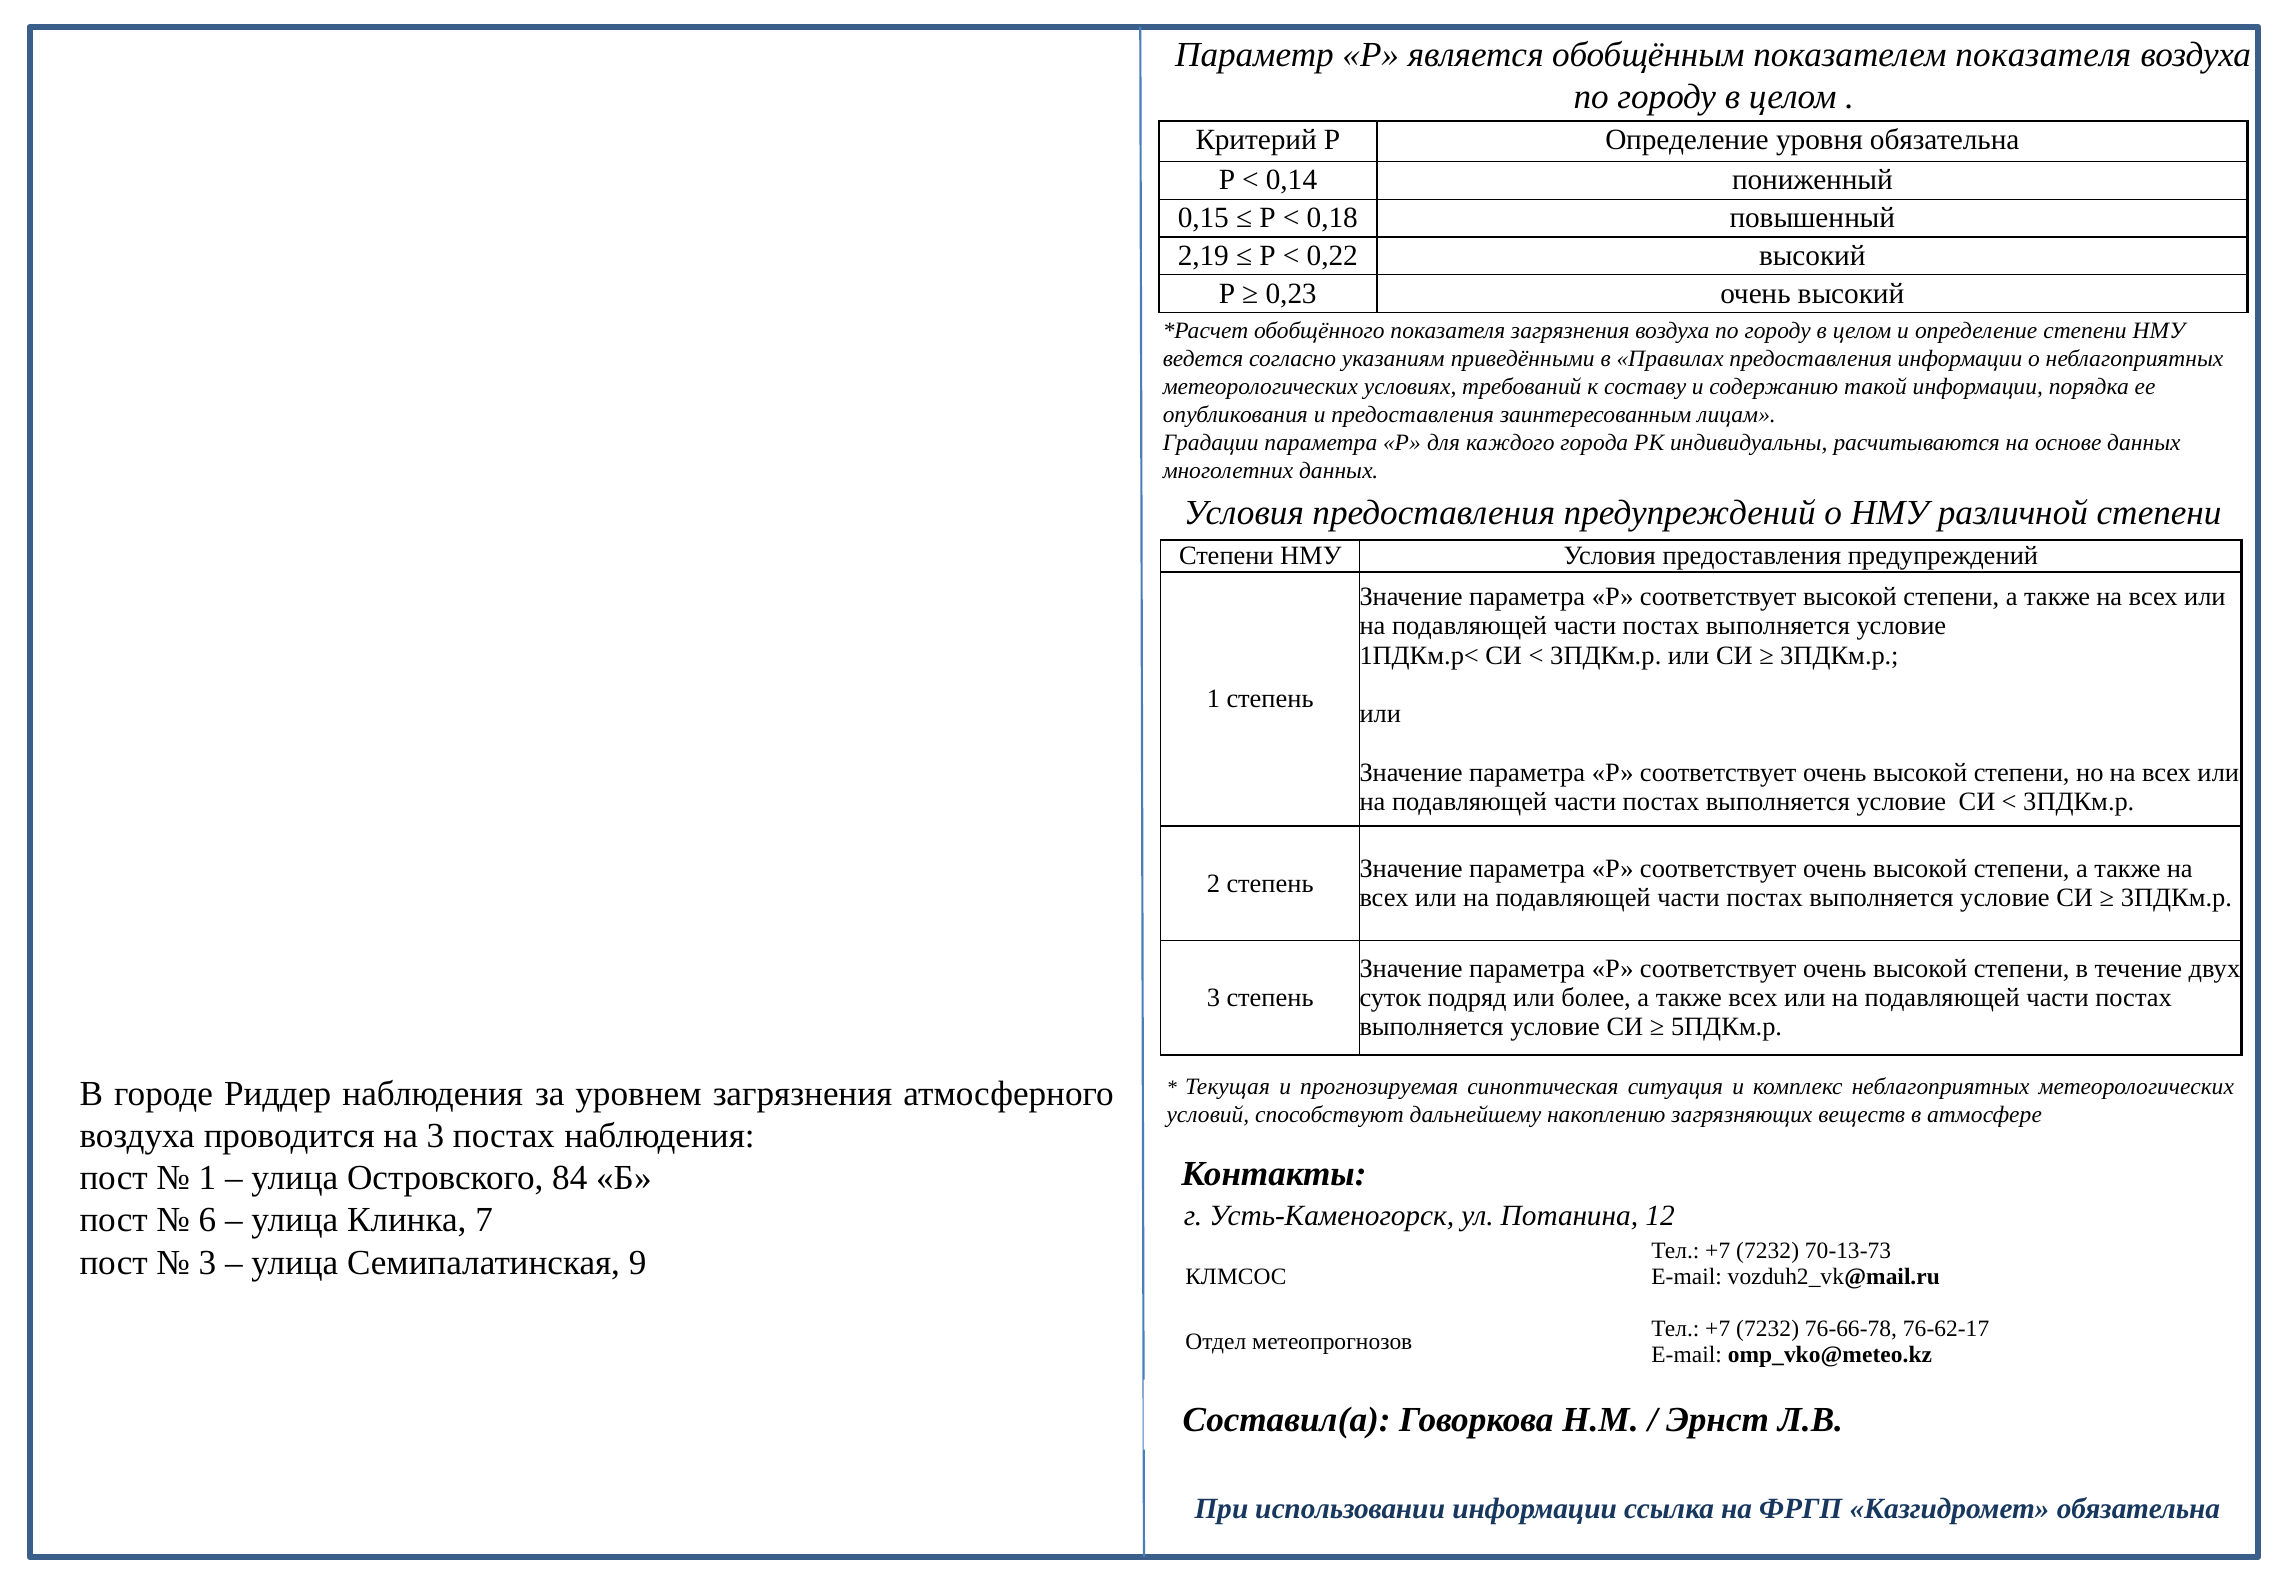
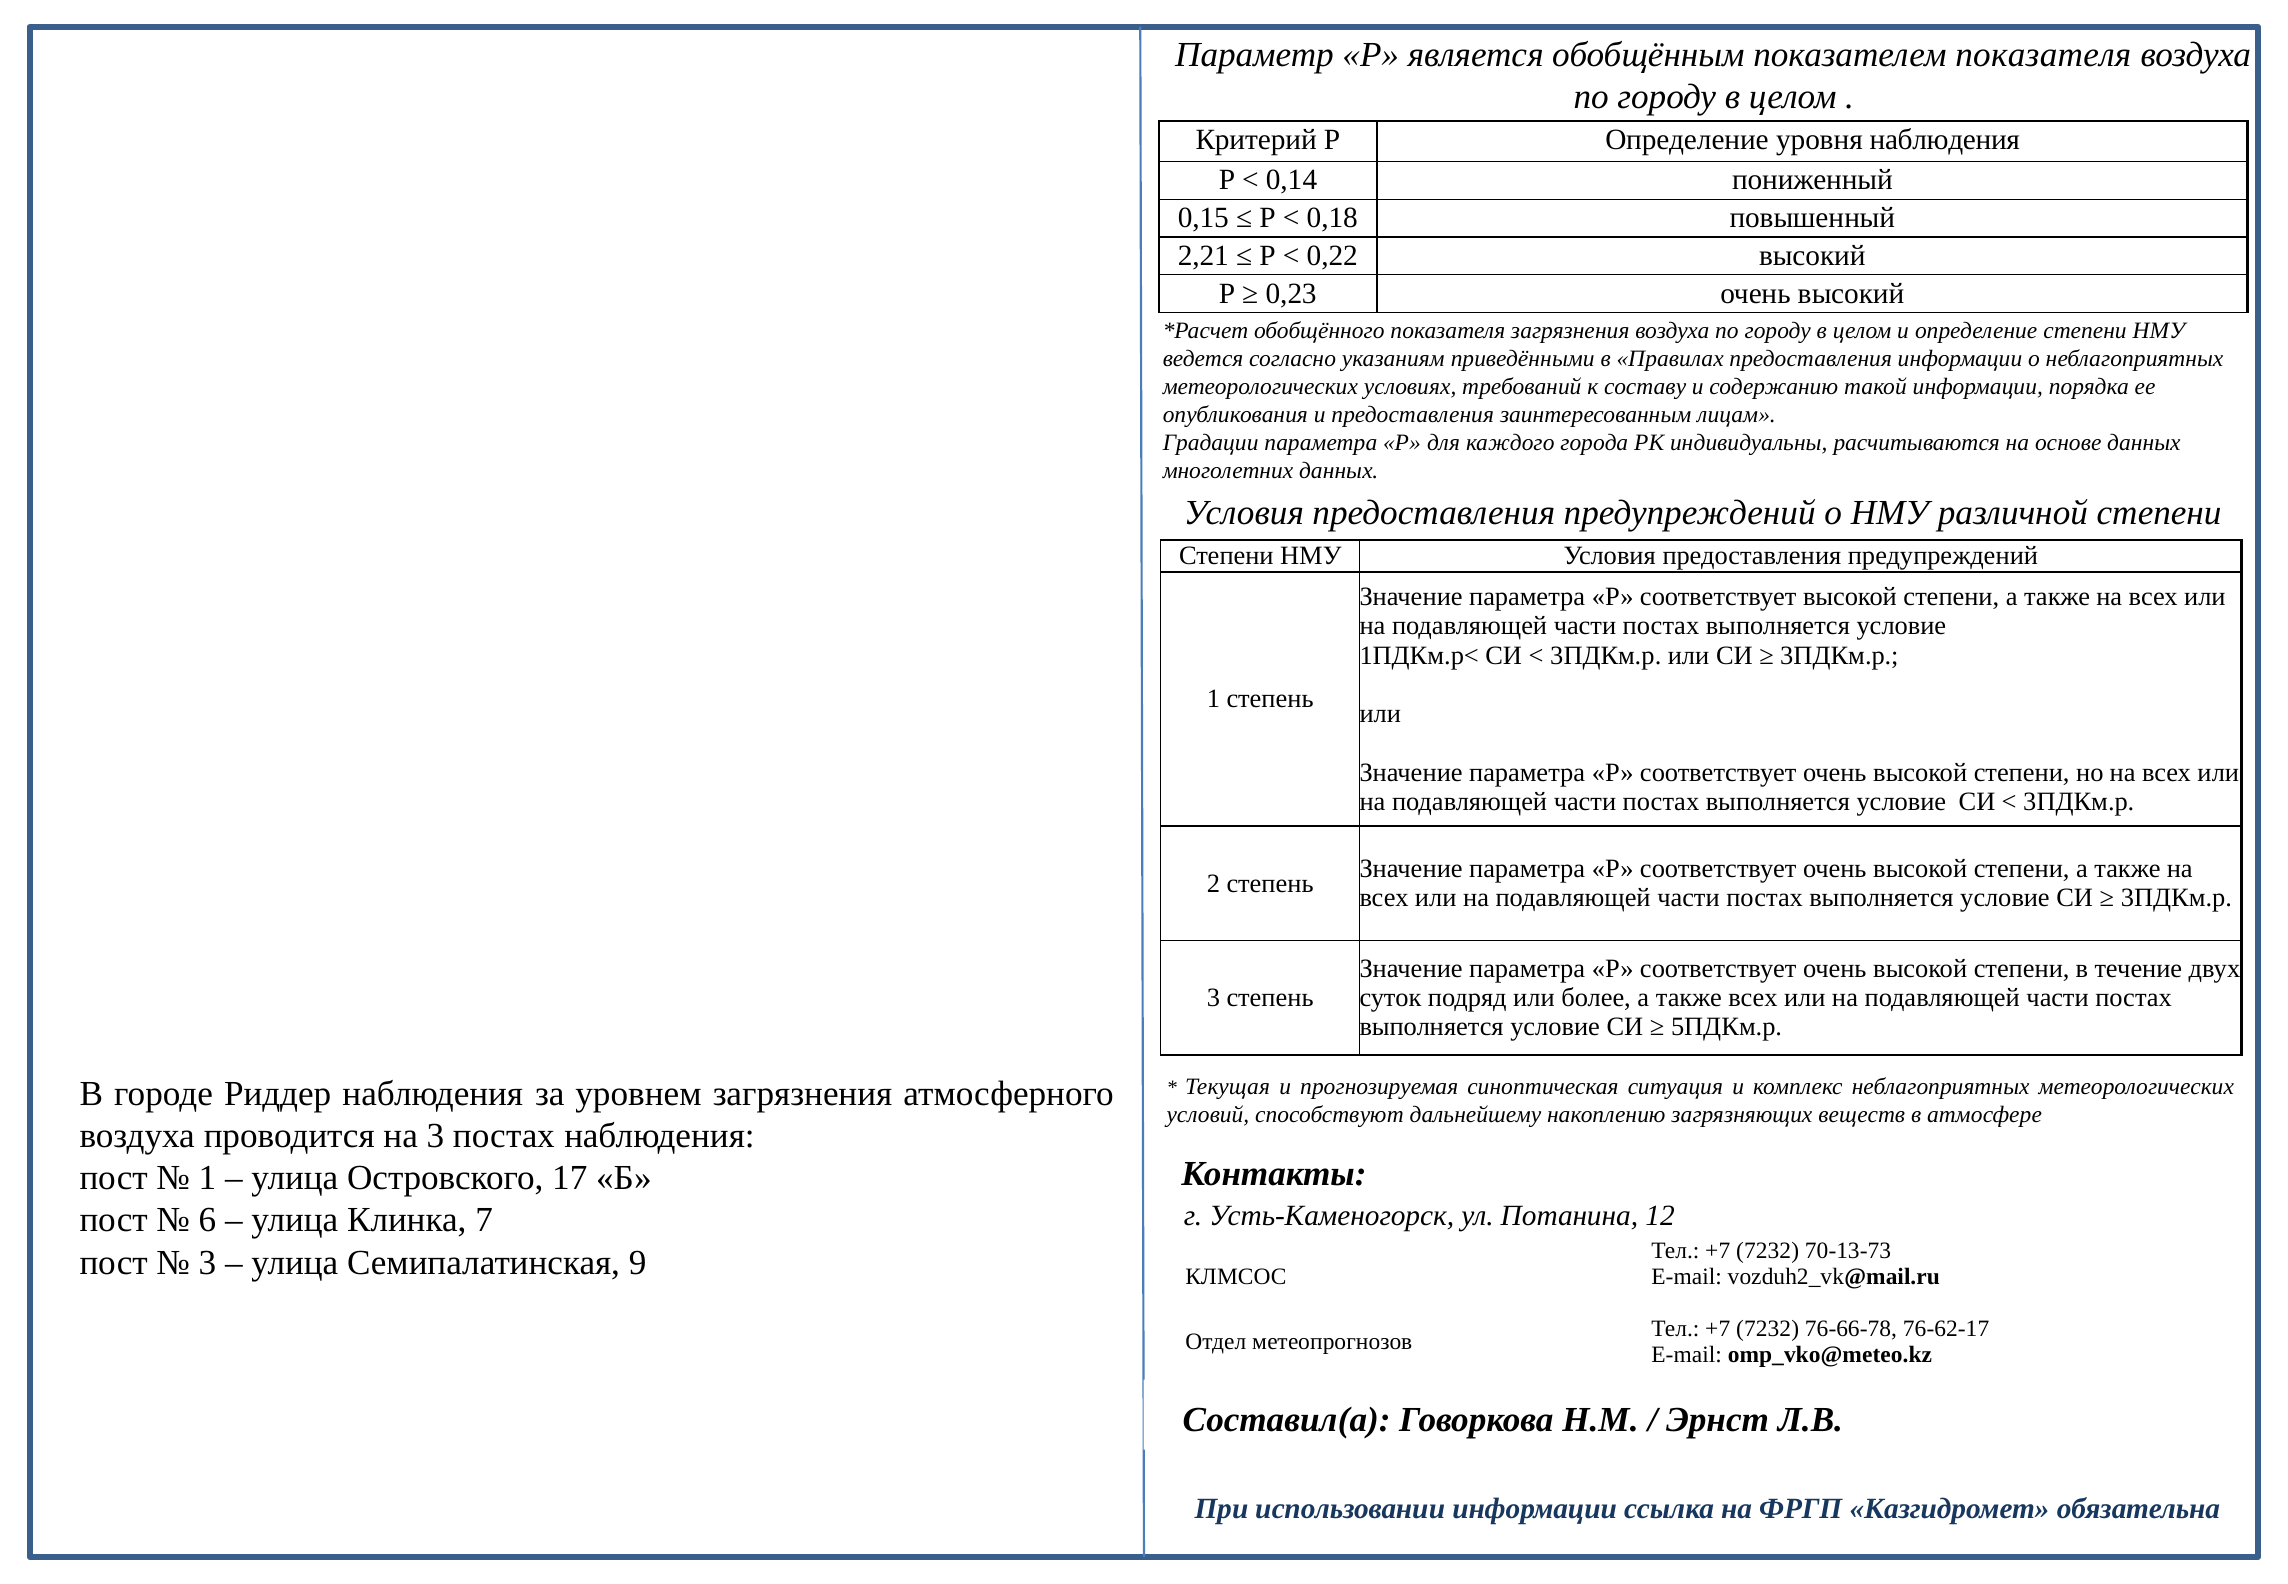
уровня обязательна: обязательна -> наблюдения (1945, 140)
2,19: 2,19 -> 2,21 (1203, 256)
84: 84 -> 17 (570, 1178)
